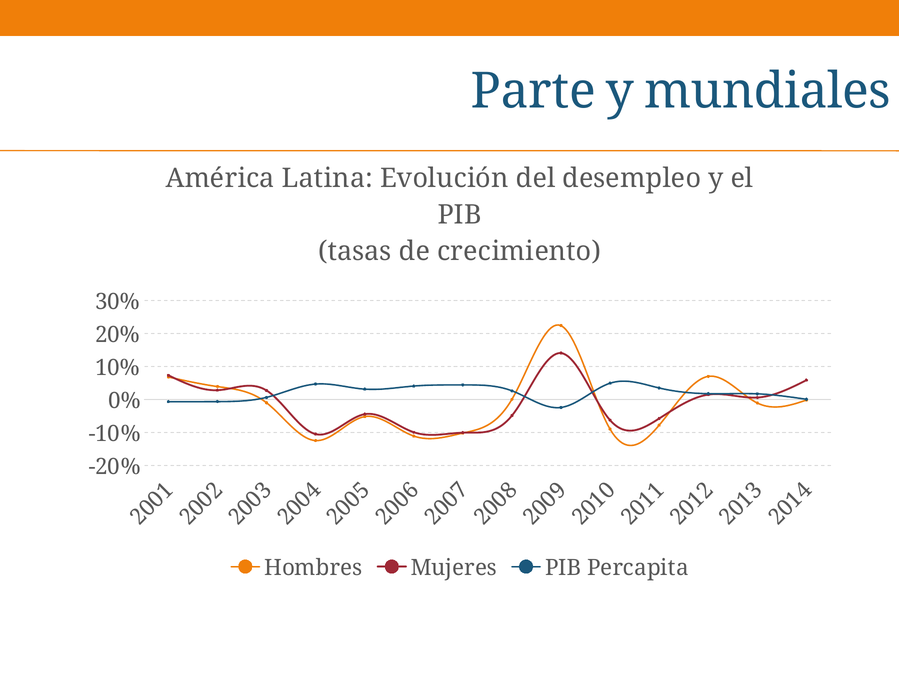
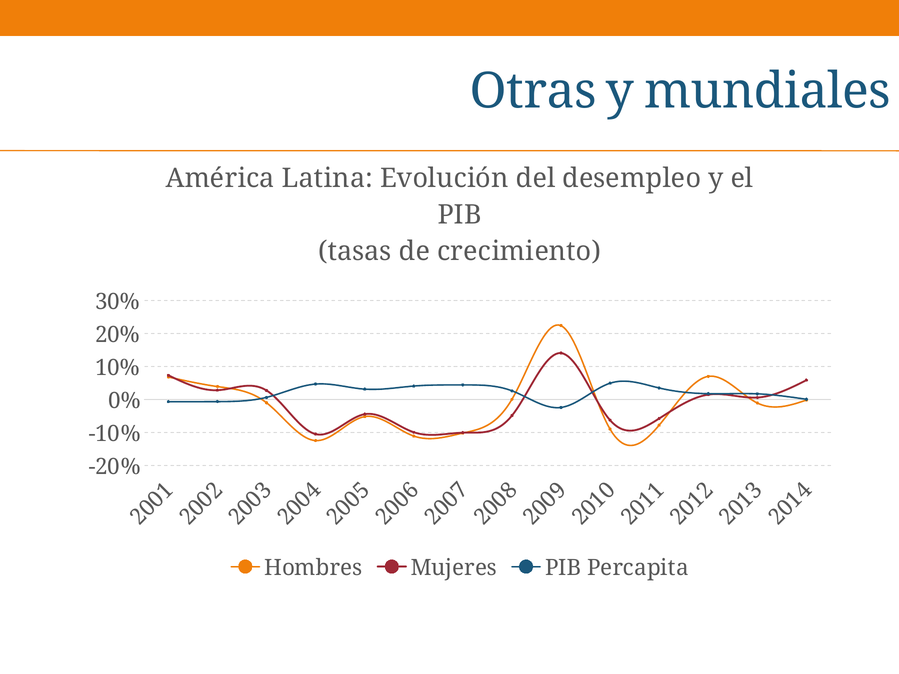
Parte: Parte -> Otras (533, 91)
